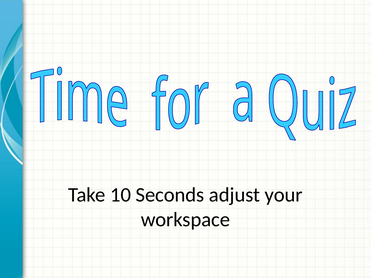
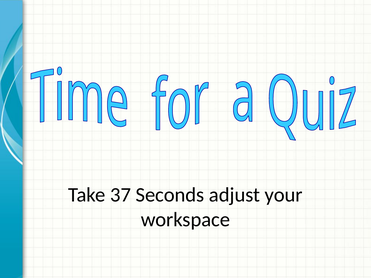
10: 10 -> 37 (121, 195)
